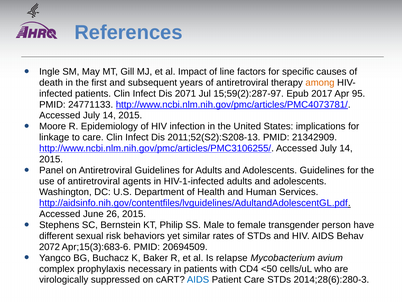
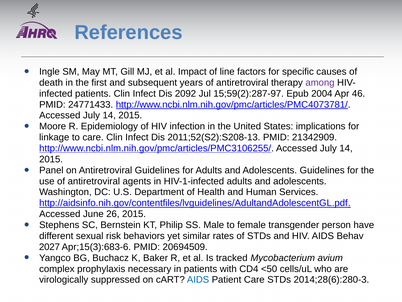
among colour: orange -> purple (320, 83)
2071: 2071 -> 2092 (185, 93)
2017: 2017 -> 2004 (322, 93)
95: 95 -> 46 (359, 93)
24771133: 24771133 -> 24771433 (91, 104)
2072: 2072 -> 2027 (49, 247)
relapse: relapse -> tracked (232, 257)
